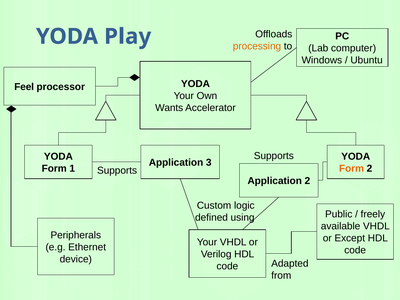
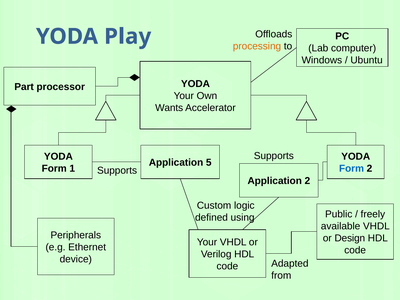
Feel: Feel -> Part (24, 87)
3: 3 -> 5 (209, 163)
Form colour: orange -> blue (352, 169)
Except: Except -> Design (350, 238)
